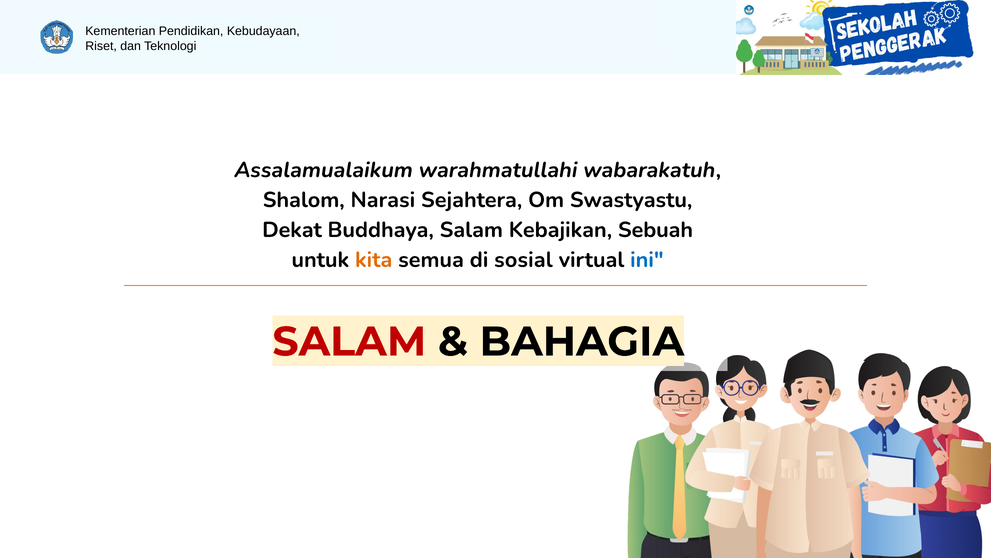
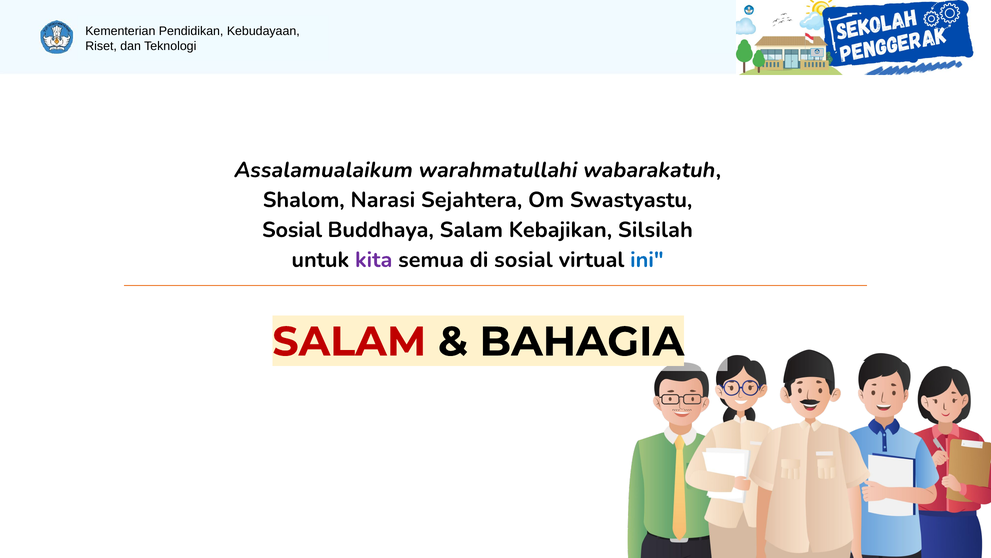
Dekat: Dekat -> Sosial (292, 230)
Sebuah: Sebuah -> Silsilah (655, 230)
kita colour: orange -> purple (374, 259)
